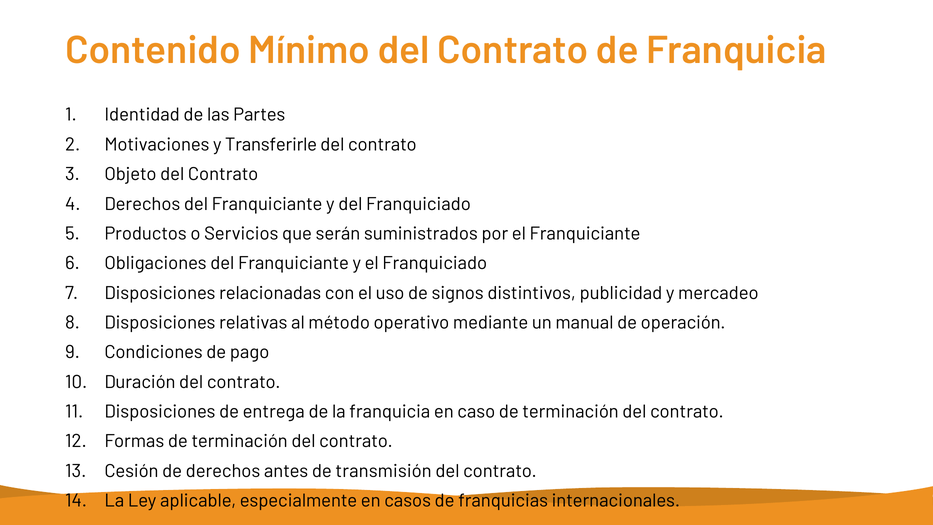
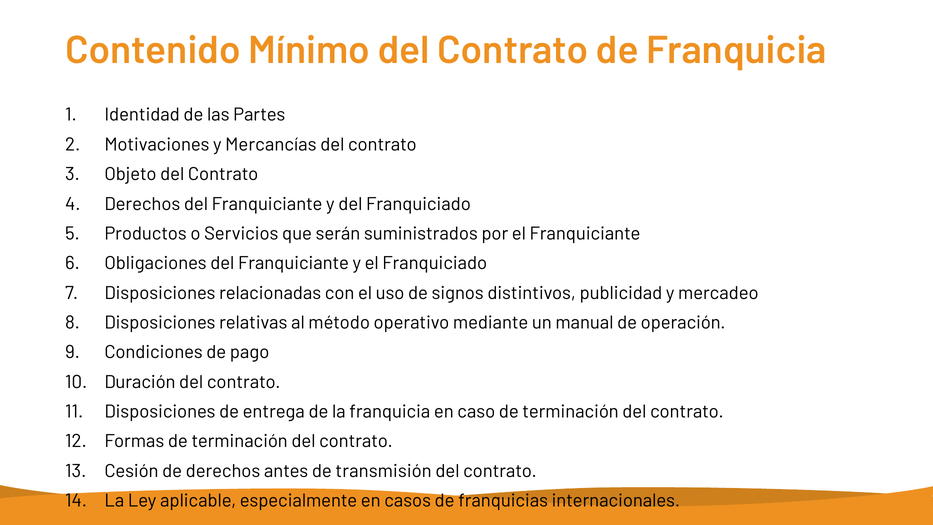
Transferirle: Transferirle -> Mercancías (271, 144)
